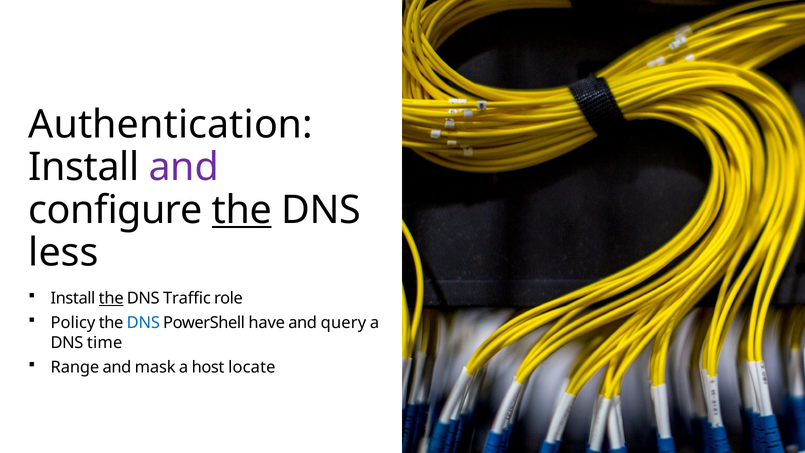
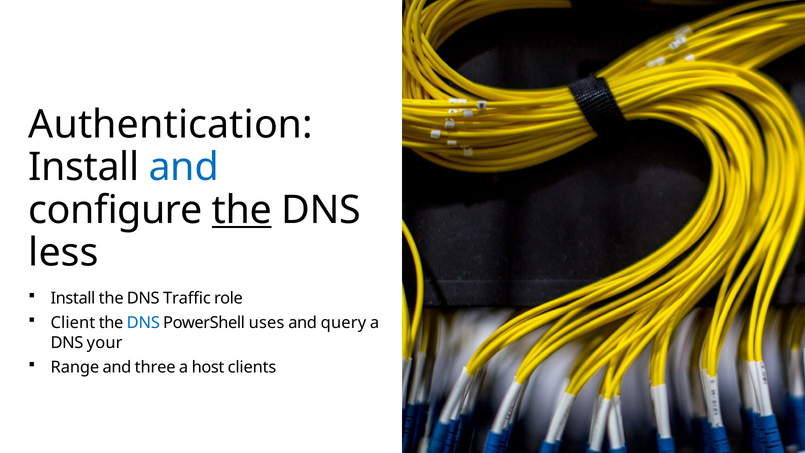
and colour: purple -> blue (184, 167)
the underline: present -> none (111, 298)
Policy: Policy -> Client (73, 323)
have: have -> uses (267, 323)
time: time -> your (105, 342)
mask: mask -> three (155, 367)
locate: locate -> clients (252, 367)
